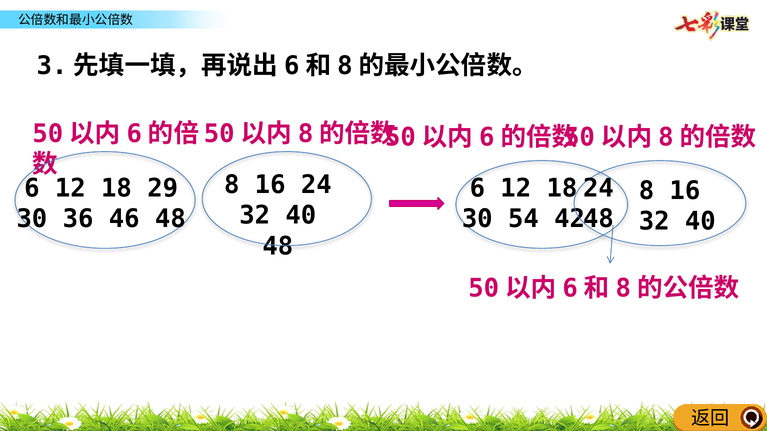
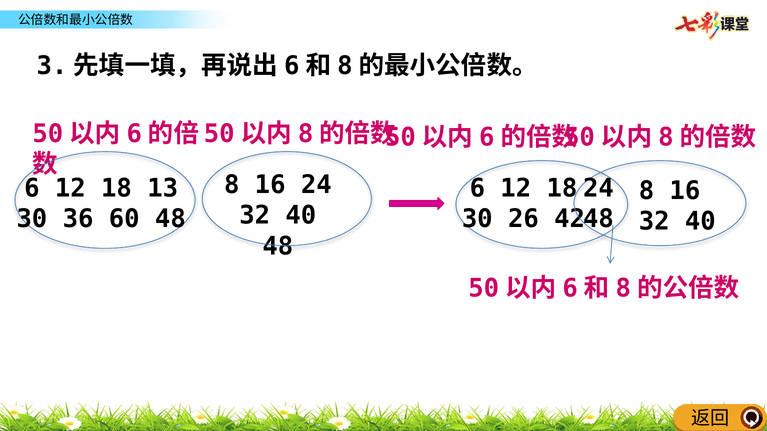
29: 29 -> 13 (163, 188)
46: 46 -> 60 (124, 219)
54: 54 -> 26 (523, 219)
